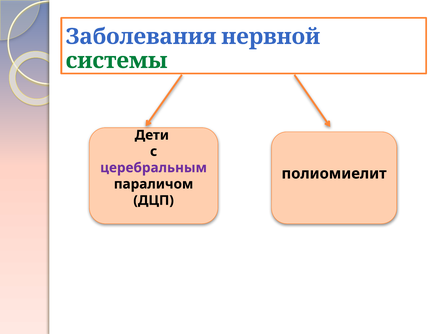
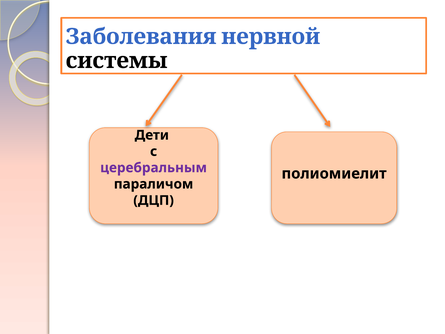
системы colour: green -> black (117, 61)
